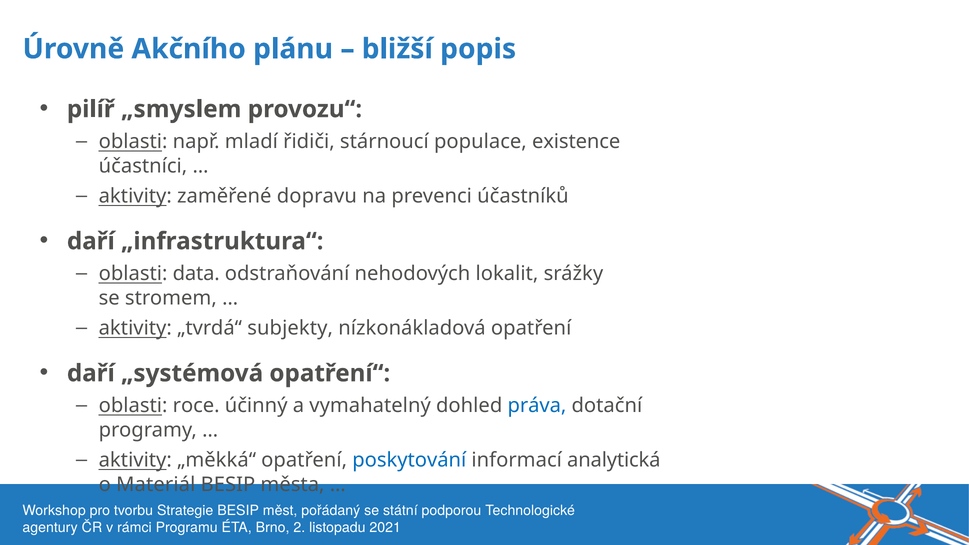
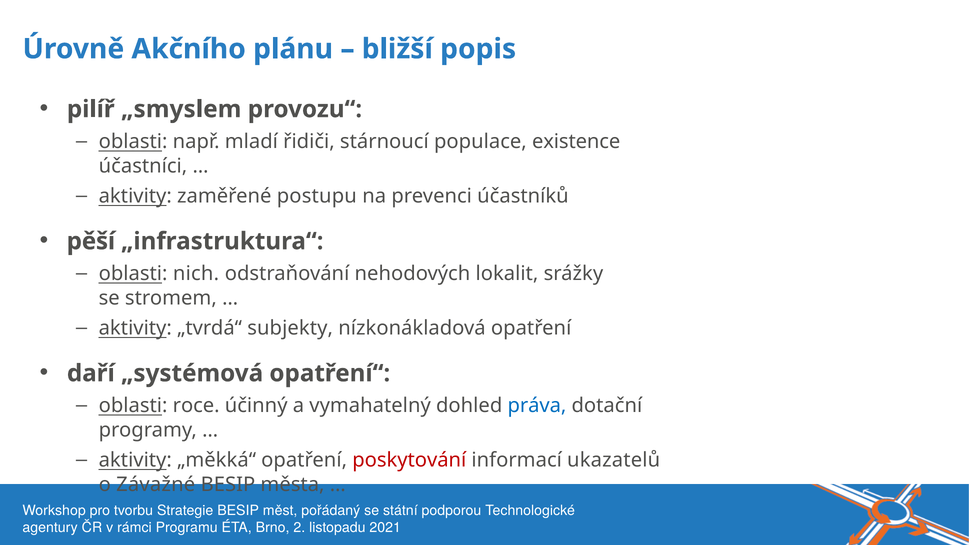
dopravu: dopravu -> postupu (317, 196)
daří: daří -> pěší (91, 241)
data: data -> nich (196, 274)
poskytování colour: blue -> red (409, 460)
analytická: analytická -> ukazatelů (614, 460)
Materiál: Materiál -> Závažné (156, 485)
